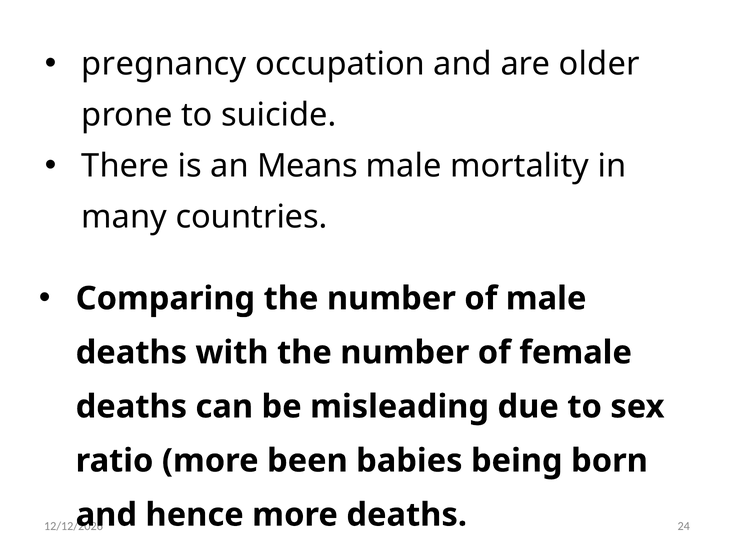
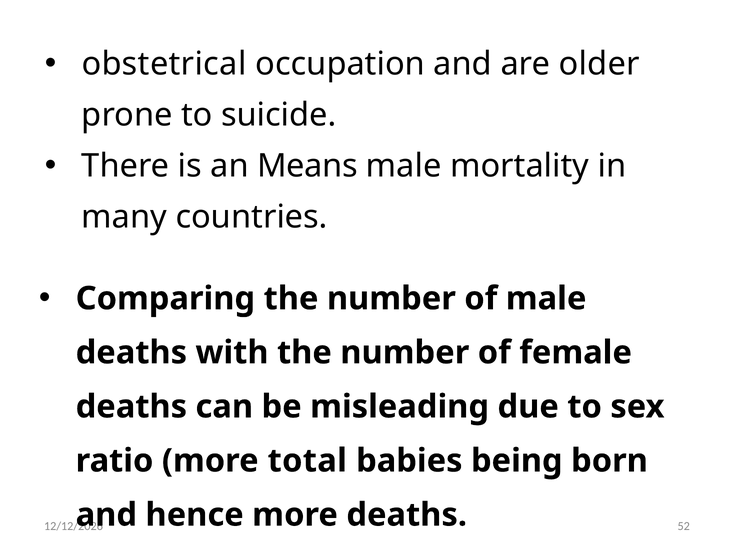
pregnancy: pregnancy -> obstetrical (164, 64)
been: been -> total (307, 460)
24: 24 -> 52 (684, 526)
